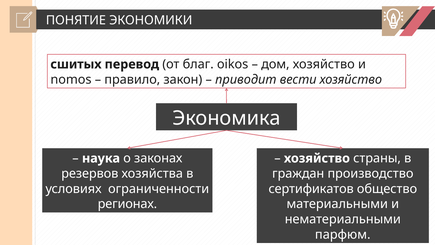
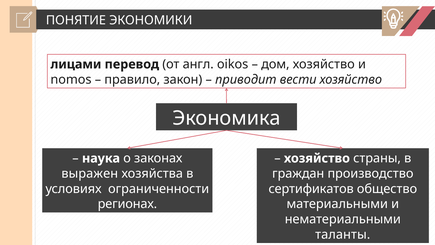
сшитых: сшитых -> лицами (76, 64)
благ: благ -> англ (198, 64)
резервов: резервов -> выражен (90, 173)
парфюм: парфюм -> таланты (343, 234)
